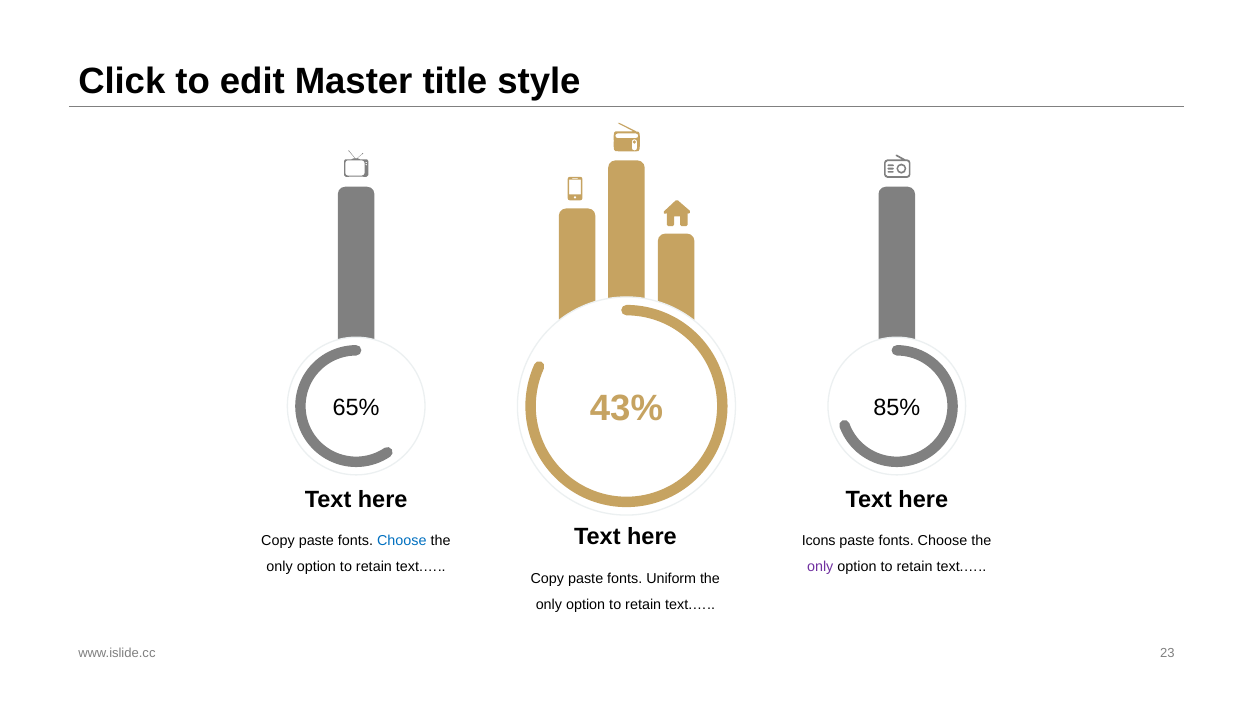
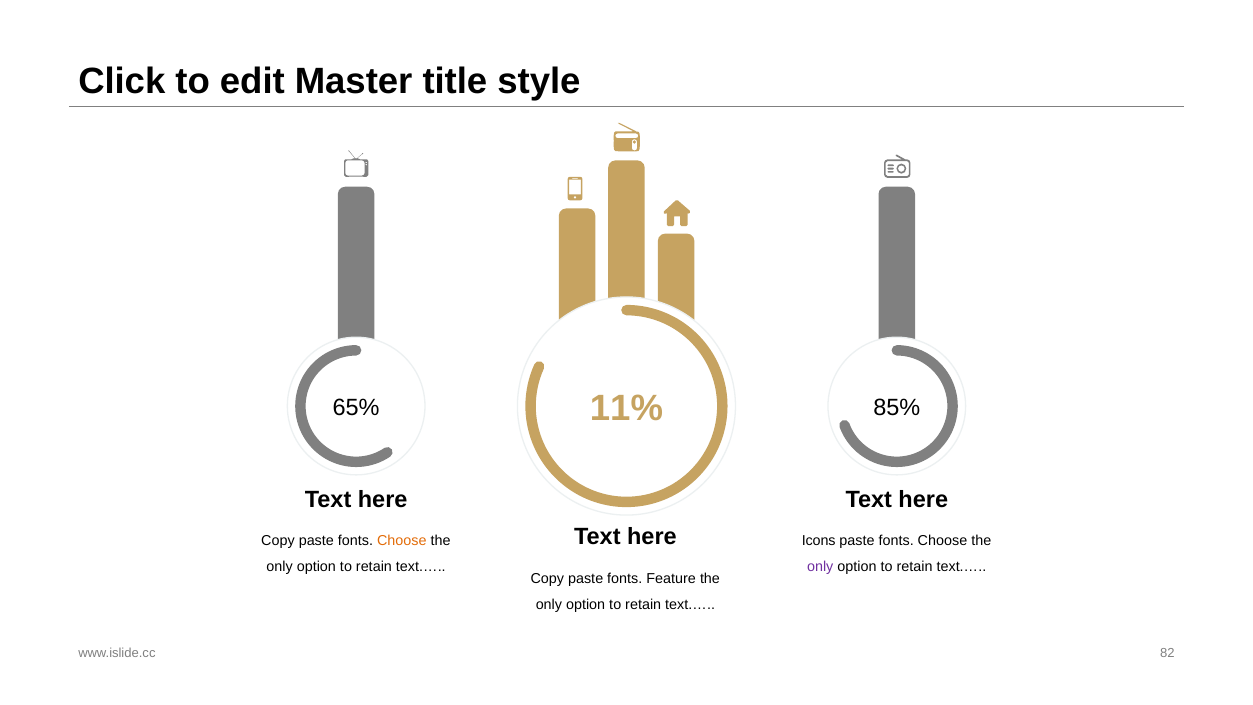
43%: 43% -> 11% (626, 408)
Choose colour: blue -> orange (402, 541)
Uniform: Uniform -> Feature (671, 579)
23: 23 -> 82 (1167, 653)
